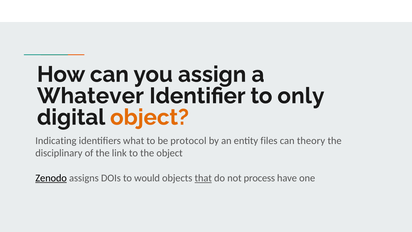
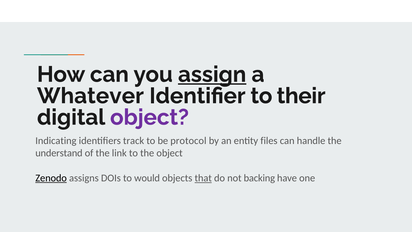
assign underline: none -> present (212, 74)
only: only -> their (301, 96)
object colour: orange -> purple (149, 117)
what: what -> track (134, 141)
theory: theory -> handle (311, 141)
disciplinary: disciplinary -> understand (59, 153)
process: process -> backing (259, 178)
